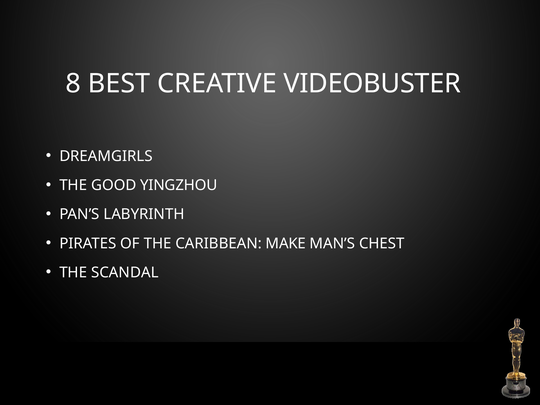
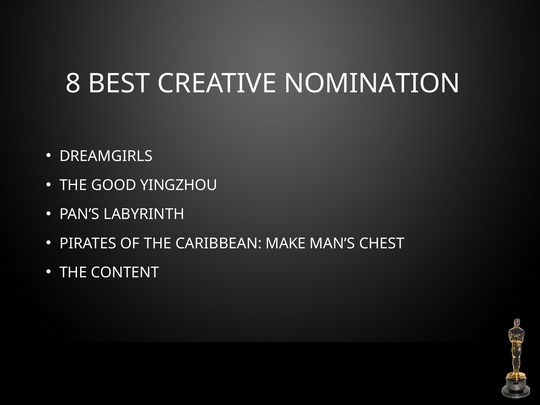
VIDEOBUSTER: VIDEOBUSTER -> NOMINATION (372, 83)
SCANDAL: SCANDAL -> CONTENT (125, 273)
